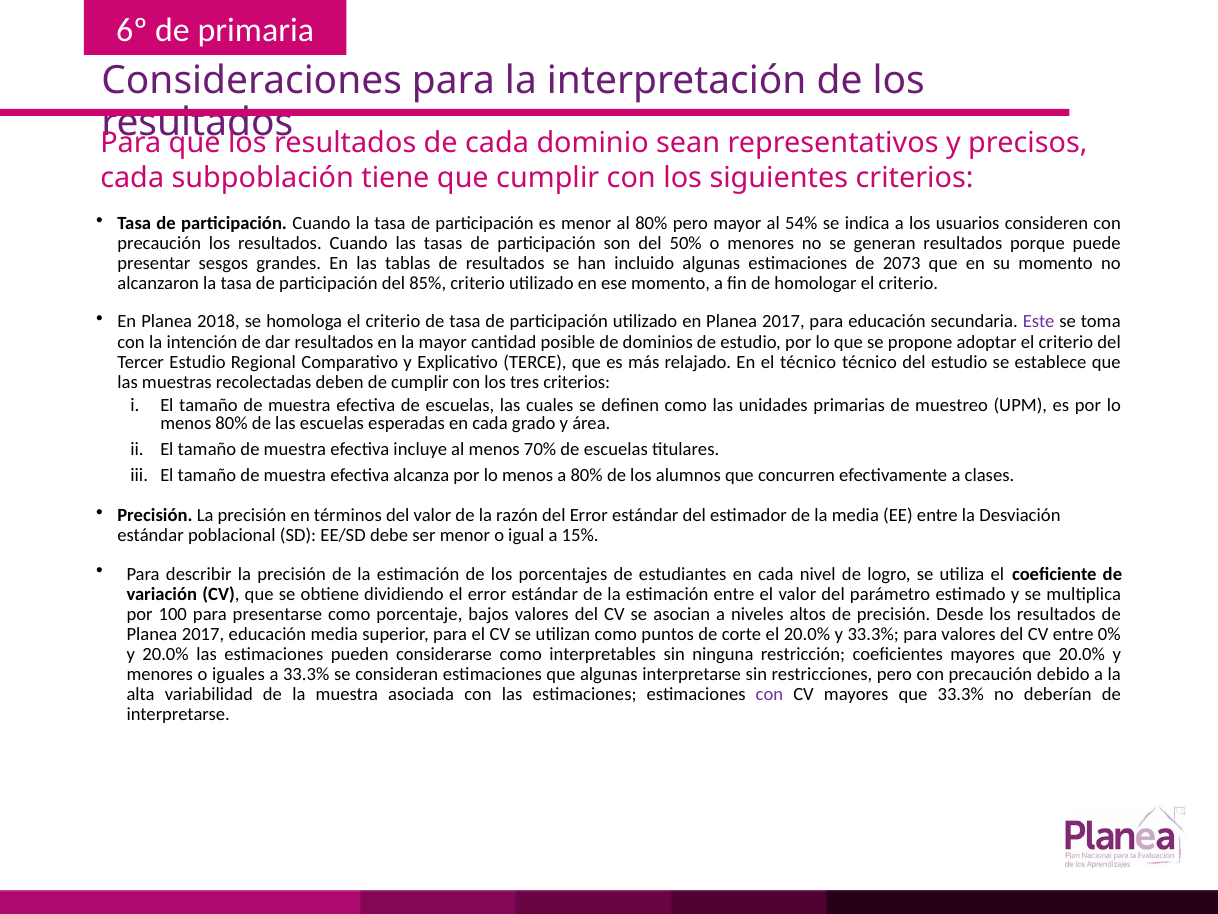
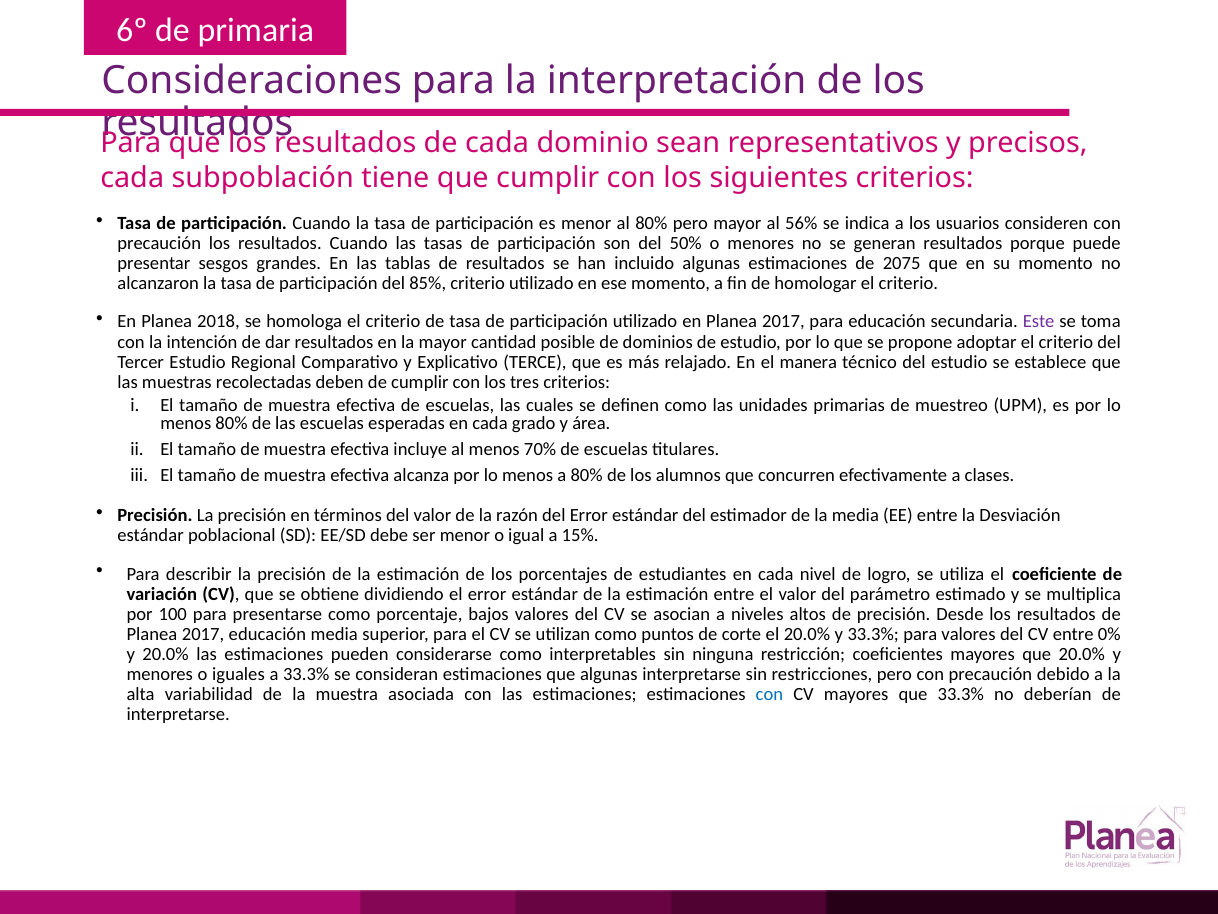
54%: 54% -> 56% (801, 223)
2073: 2073 -> 2075 (902, 263)
el técnico: técnico -> manera (808, 362)
con colour: purple -> blue (769, 694)
